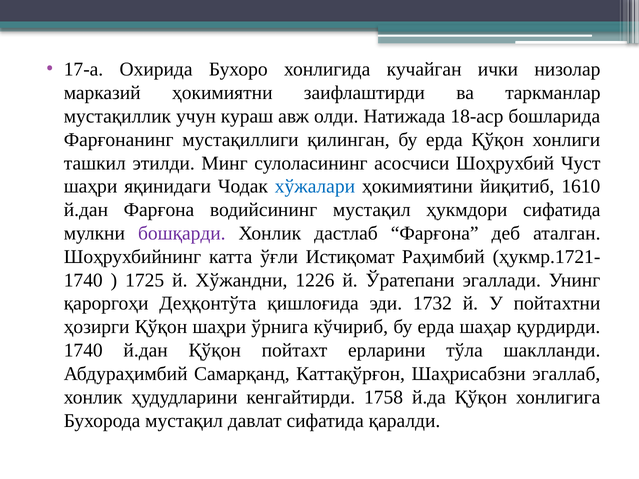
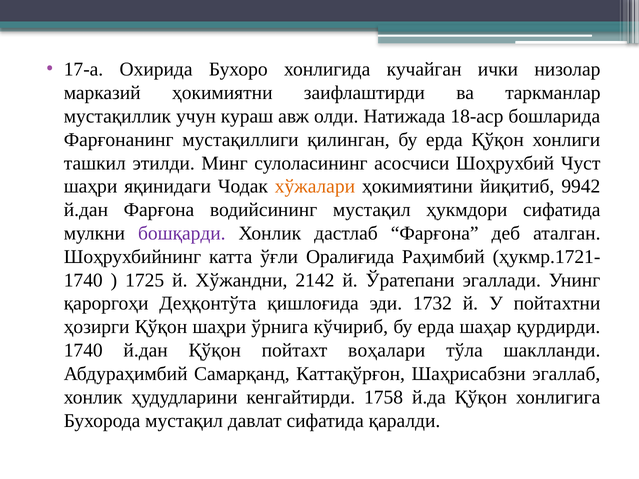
хўжалари colour: blue -> orange (315, 187)
1610: 1610 -> 9942 (581, 187)
Истиқомат: Истиқомат -> Оралиғида (350, 257)
1226: 1226 -> 2142 (315, 280)
ерларини: ерларини -> воҳалари (387, 351)
